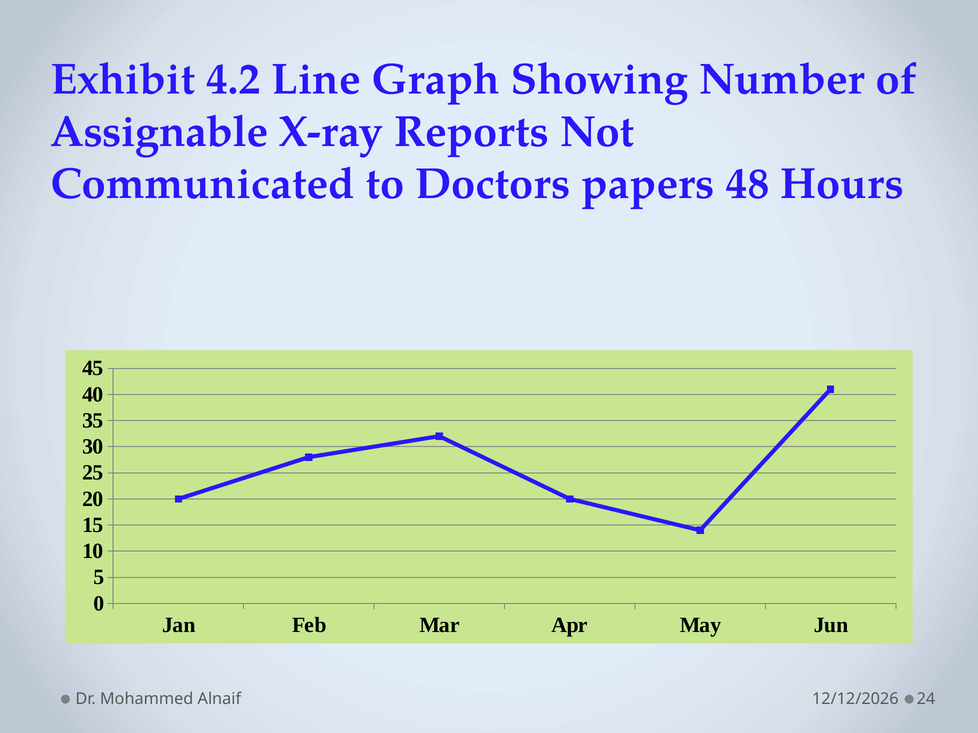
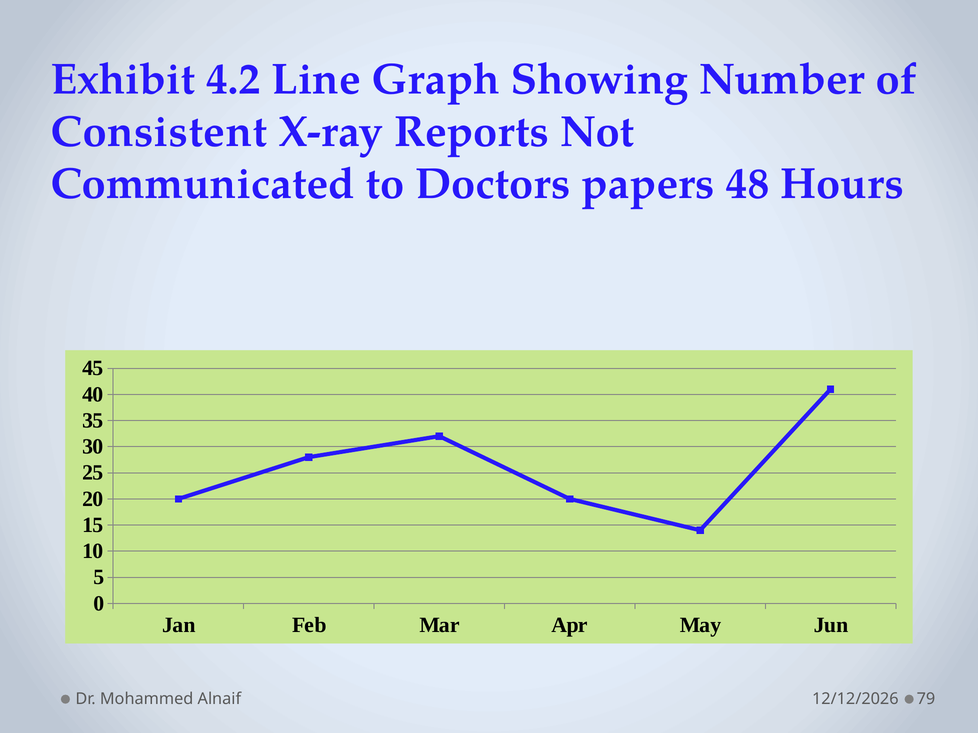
Assignable: Assignable -> Consistent (159, 132)
24: 24 -> 79 (926, 699)
